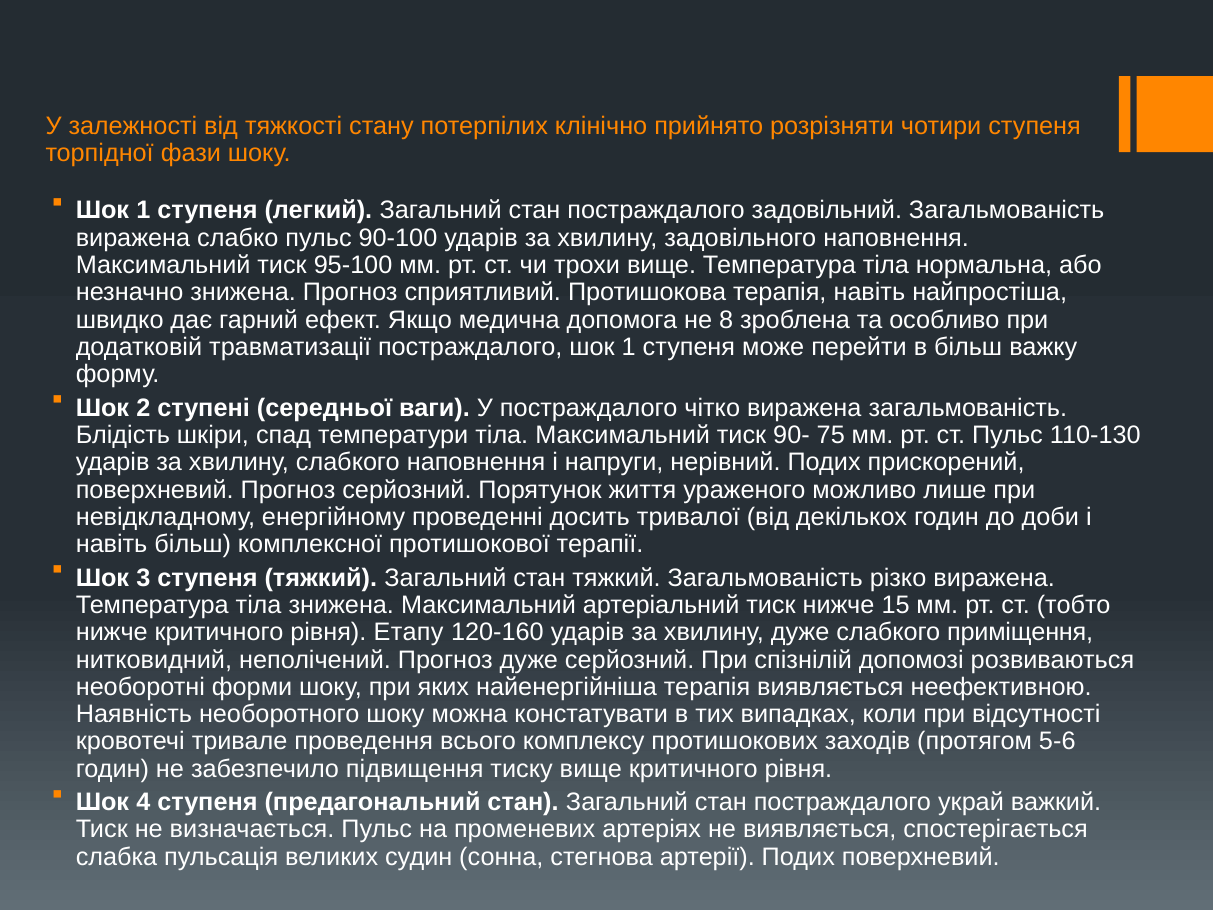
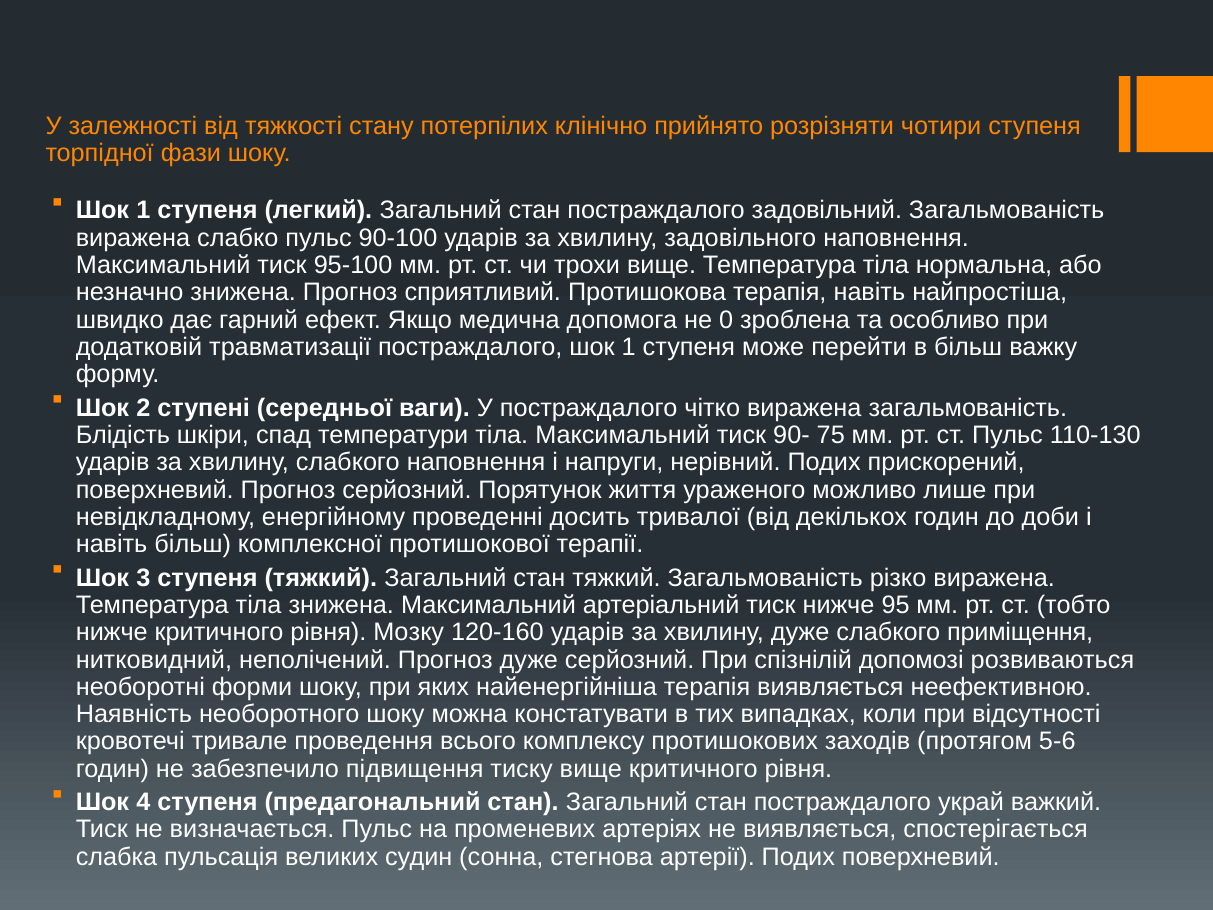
8: 8 -> 0 (726, 320)
15: 15 -> 95 (896, 605)
Етапу: Етапу -> Мозку (409, 632)
